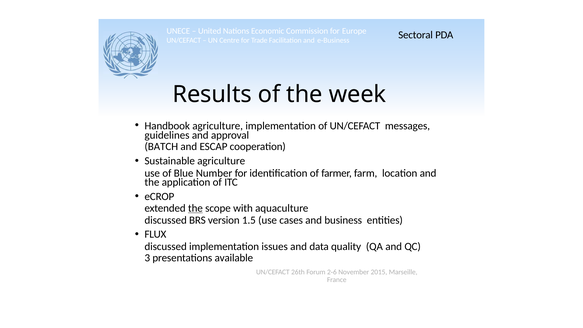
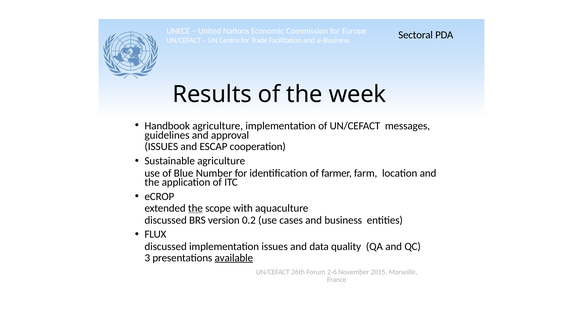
BATCH: BATCH -> ISSUES (161, 146)
1.5: 1.5 -> 0.2 (249, 220)
available underline: none -> present (234, 258)
